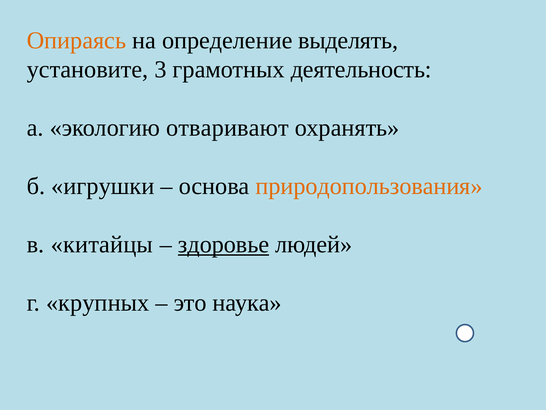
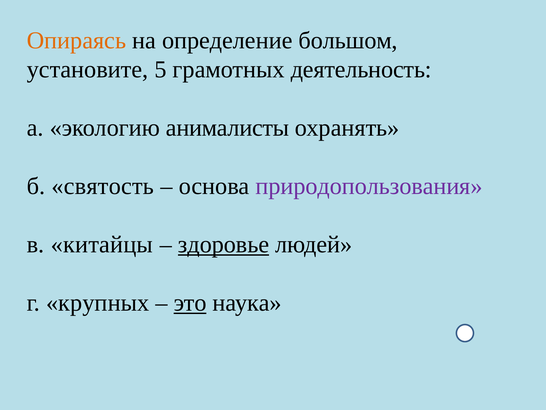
выделять: выделять -> большом (348, 40)
3: 3 -> 5 (160, 69)
отваривают: отваривают -> анималисты (228, 128)
игрушки: игрушки -> святость (103, 186)
природопользования colour: orange -> purple (369, 186)
это underline: none -> present (190, 302)
